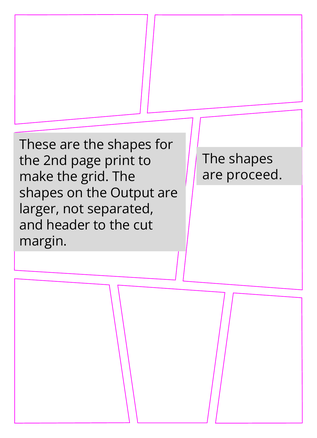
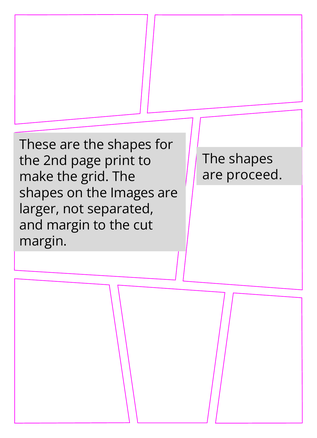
Output: Output -> Images (132, 193)
and header: header -> margin (68, 225)
